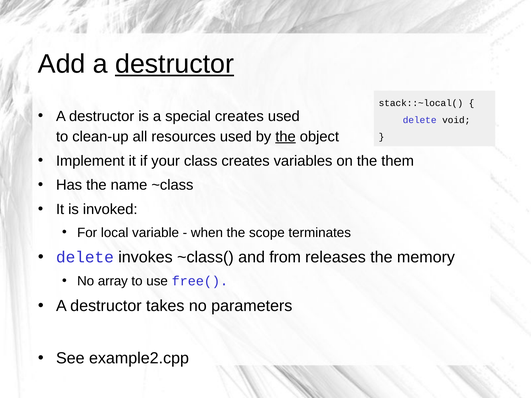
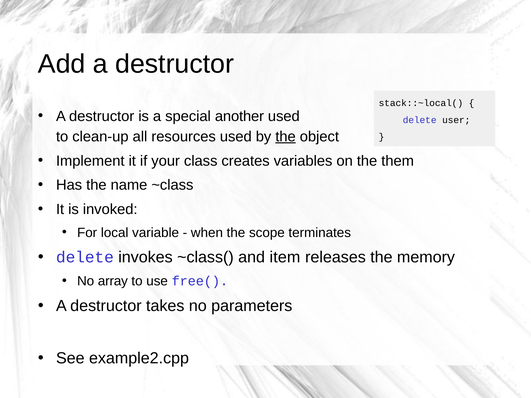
destructor underline: present -> none (175, 64)
special creates: creates -> another (239, 116)
void: void -> user (456, 120)
from: from -> item (285, 257)
